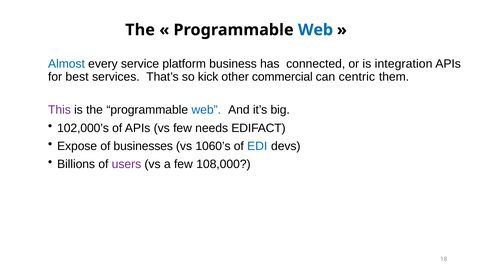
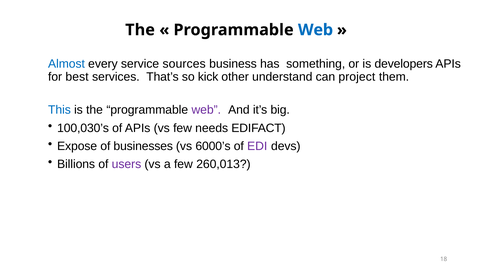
platform: platform -> sources (184, 64)
connected: connected -> something (316, 64)
integration: integration -> developers (404, 64)
commercial: commercial -> understand (282, 77)
centric: centric -> project (357, 77)
This colour: purple -> blue (59, 110)
web colour: blue -> purple (206, 110)
102,000’s: 102,000’s -> 100,030’s (83, 128)
1060’s: 1060’s -> 6000’s (213, 146)
EDI colour: blue -> purple (257, 146)
108,000: 108,000 -> 260,013 (223, 164)
